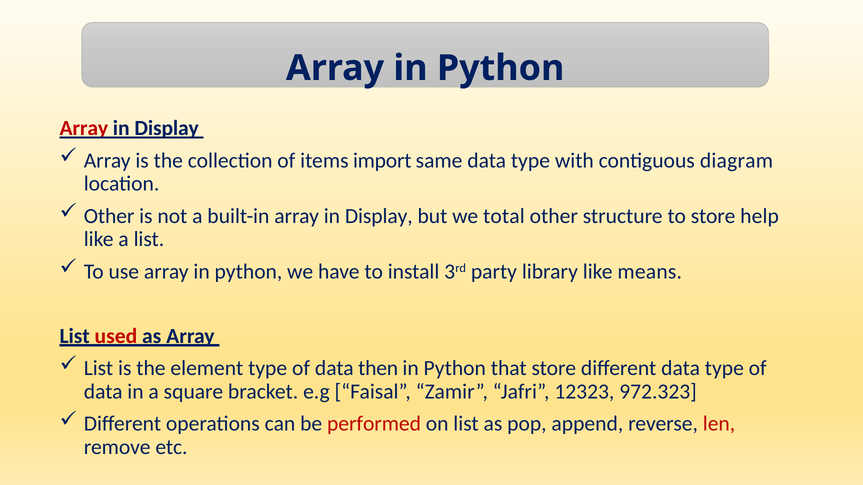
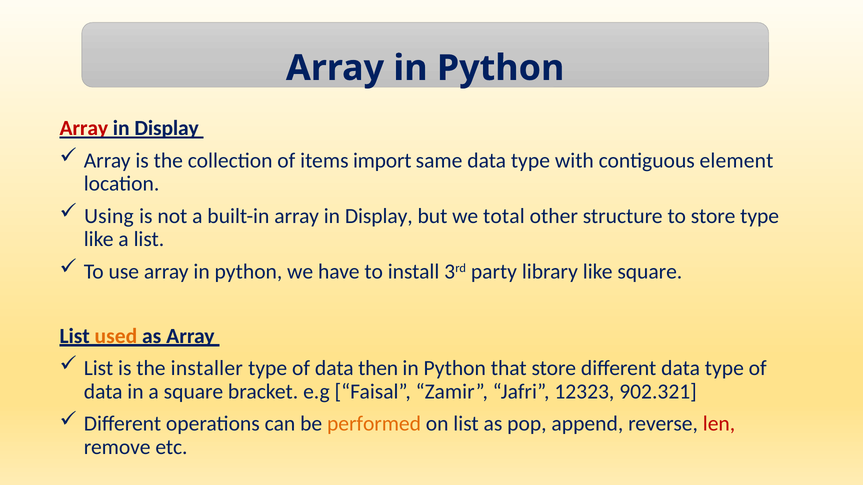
diagram: diagram -> element (736, 161)
Other: Other -> Using (109, 216)
store help: help -> type (760, 216)
like means: means -> square (650, 272)
used colour: red -> orange (116, 336)
element: element -> installer (207, 369)
972.323: 972.323 -> 902.321 (658, 392)
performed colour: red -> orange (374, 424)
